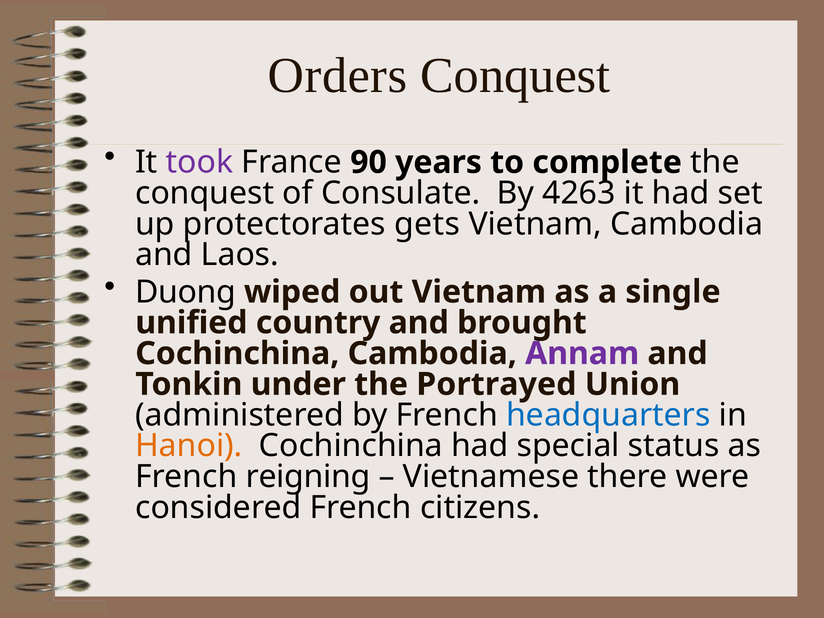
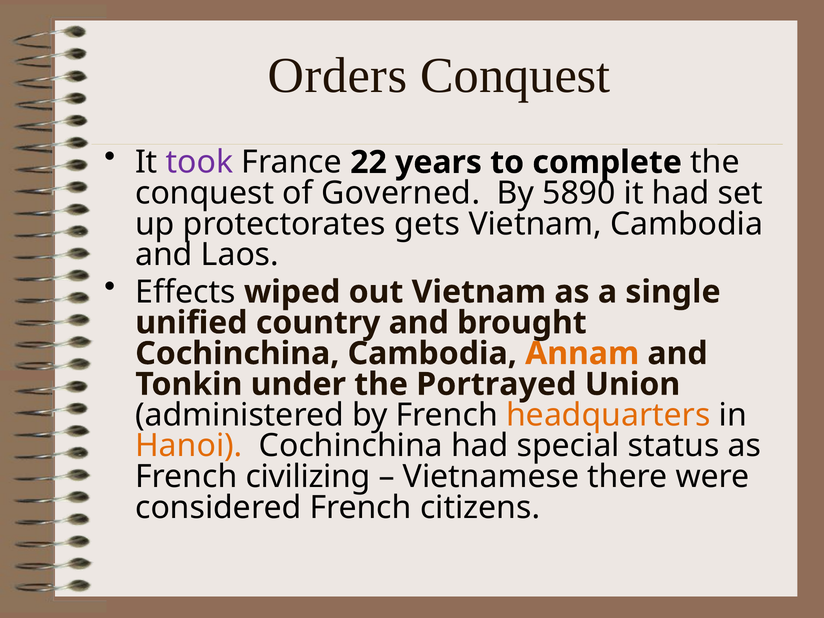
90: 90 -> 22 (369, 162)
Consulate: Consulate -> Governed (401, 193)
4263: 4263 -> 5890 (579, 193)
Duong: Duong -> Effects (185, 292)
Annam colour: purple -> orange (582, 354)
headquarters colour: blue -> orange (608, 415)
reigning: reigning -> civilizing (308, 477)
